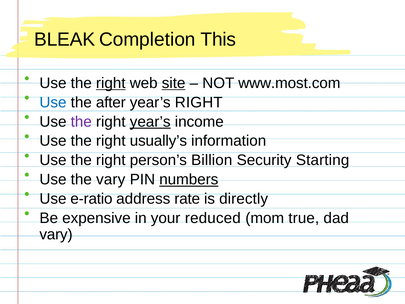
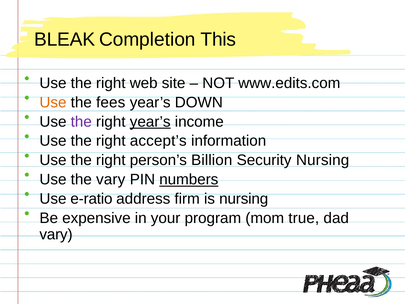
right underline: present -> none (111, 83)
site underline: present -> none (174, 83)
www.most.com: www.most.com -> www.edits.com (289, 83)
Use colour: blue -> orange (53, 102)
after: after -> fees (111, 102)
year’s RIGHT: RIGHT -> DOWN (199, 102)
usually’s: usually’s -> accept’s (158, 141)
Security Starting: Starting -> Nursing (323, 160)
rate: rate -> firm (187, 199)
is directly: directly -> nursing (244, 199)
reduced: reduced -> program (213, 218)
